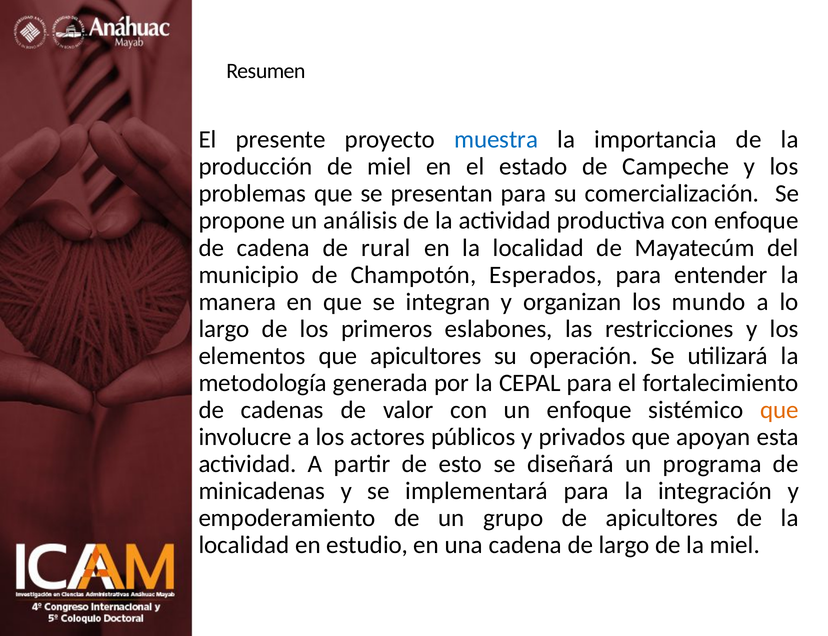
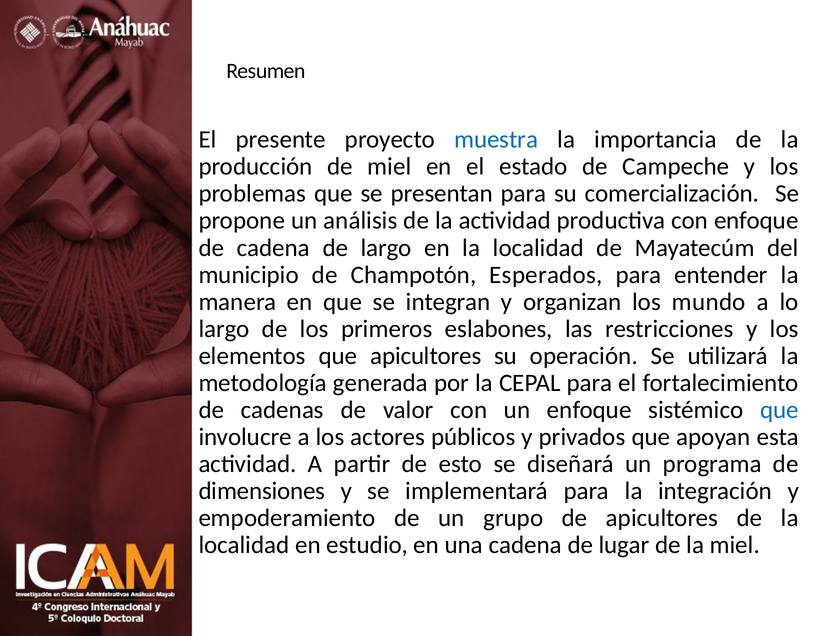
de rural: rural -> largo (386, 248)
que colour: orange -> blue (779, 410)
minicadenas: minicadenas -> dimensiones (262, 491)
de largo: largo -> lugar (624, 545)
